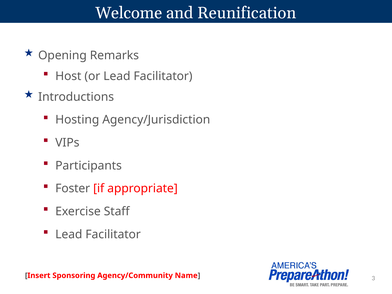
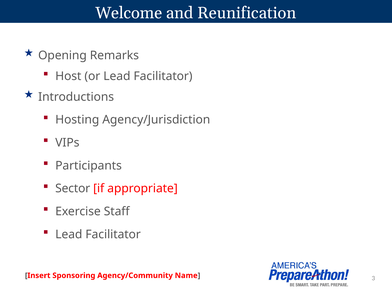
Foster: Foster -> Sector (73, 189)
